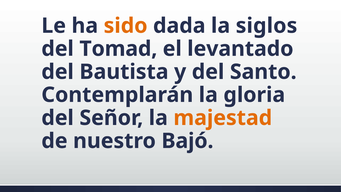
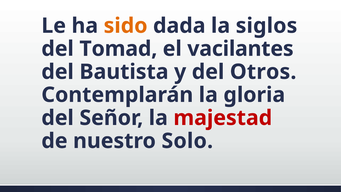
levantado: levantado -> vacilantes (240, 49)
Santo: Santo -> Otros (263, 72)
majestad colour: orange -> red (223, 118)
Bajó: Bajó -> Solo (187, 141)
